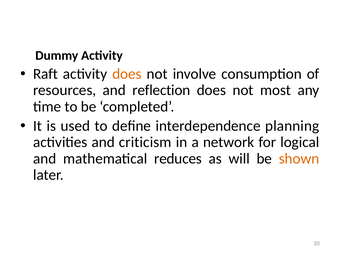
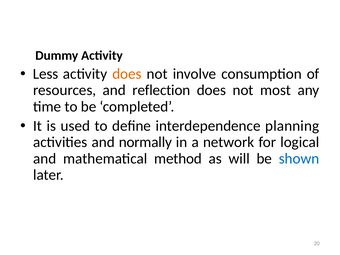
Raft: Raft -> Less (46, 74)
criticism: criticism -> normally (145, 142)
reduces: reduces -> method (178, 159)
shown colour: orange -> blue (299, 159)
